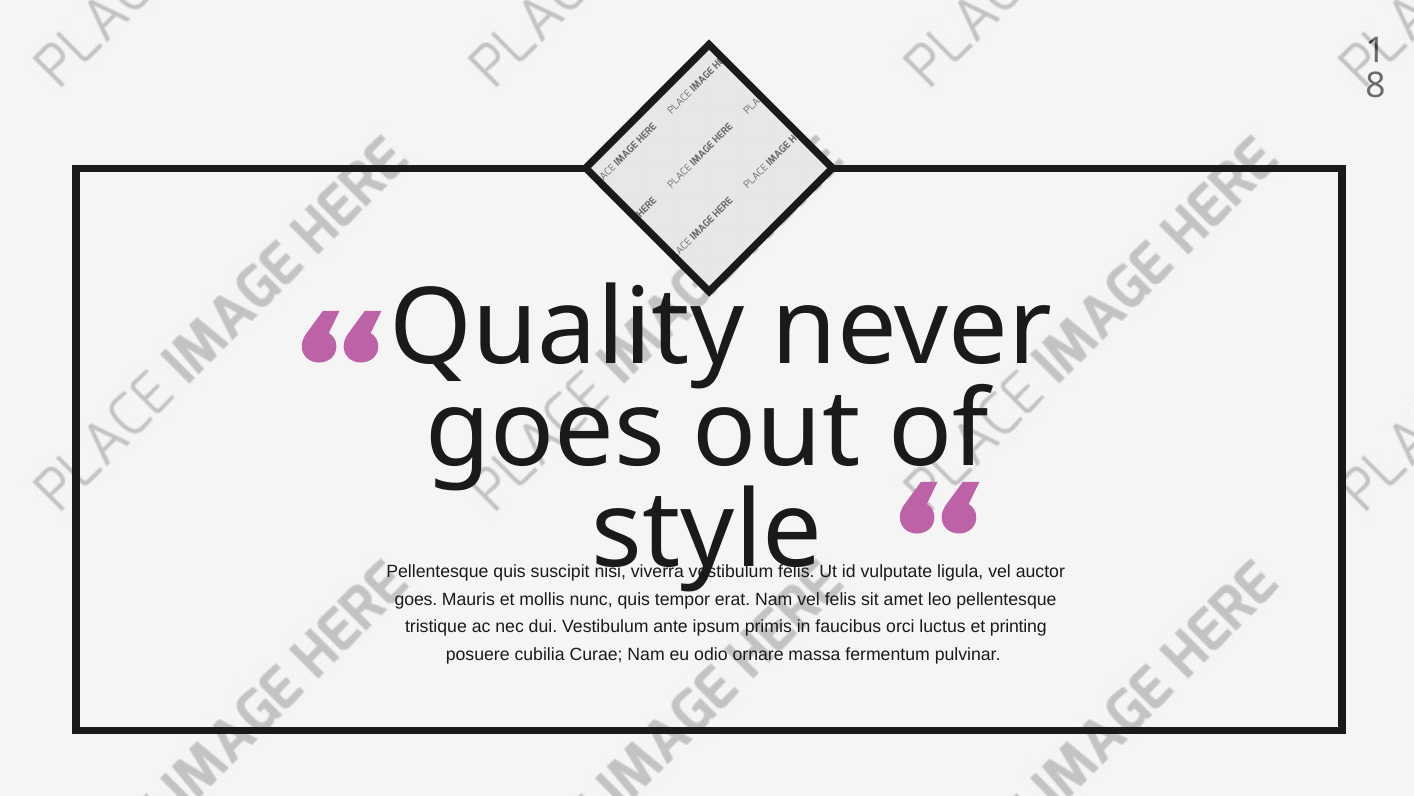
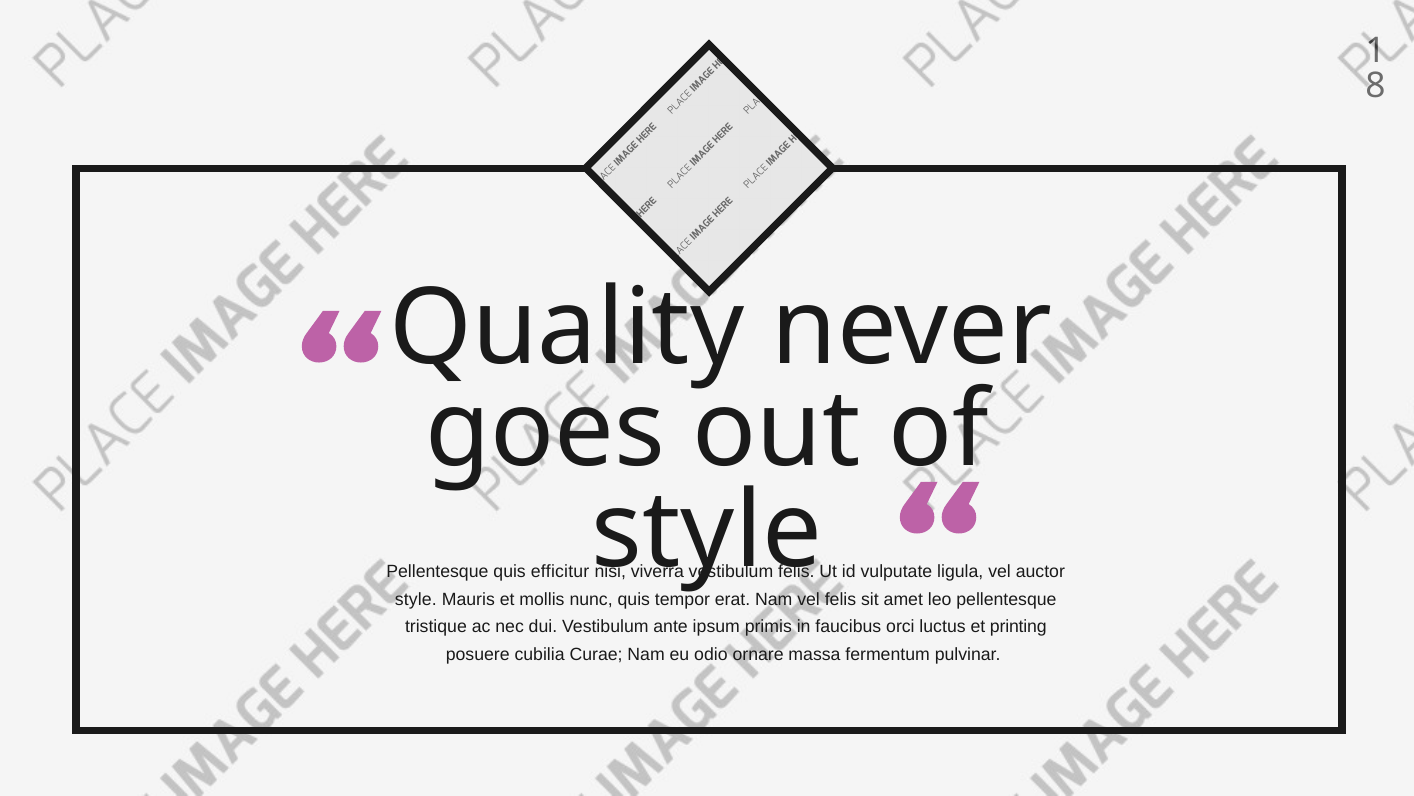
suscipit: suscipit -> efficitur (560, 571)
goes: goes -> style (416, 599)
